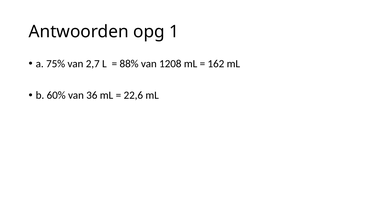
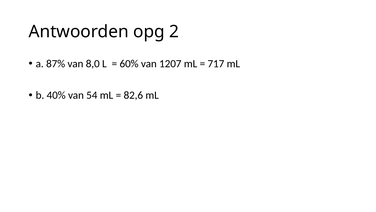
1: 1 -> 2 (174, 32)
75%: 75% -> 87% (56, 64)
2,7: 2,7 -> 8,0 (93, 64)
88%: 88% -> 60% (129, 64)
1208: 1208 -> 1207 (170, 64)
162: 162 -> 717 (216, 64)
60%: 60% -> 40% (56, 95)
36: 36 -> 54 (92, 95)
22,6: 22,6 -> 82,6 (133, 95)
